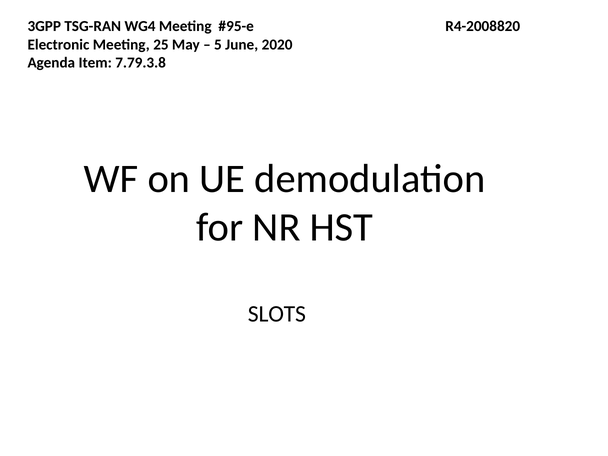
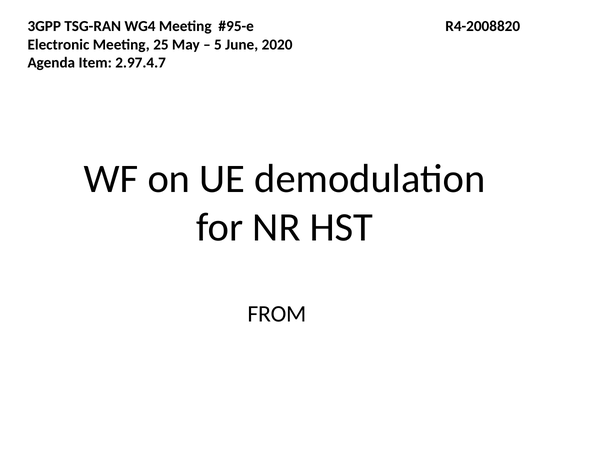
7.79.3.8: 7.79.3.8 -> 2.97.4.7 (141, 63)
SLOTS: SLOTS -> FROM (277, 314)
